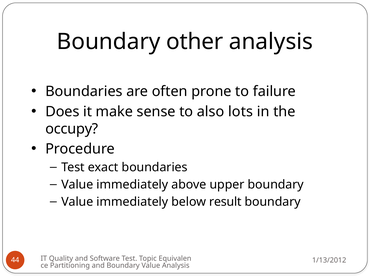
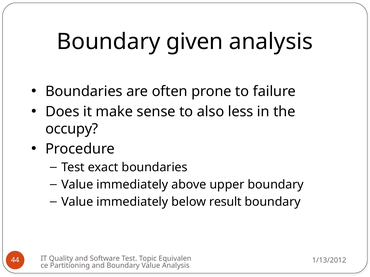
other: other -> given (195, 42)
lots: lots -> less (241, 112)
